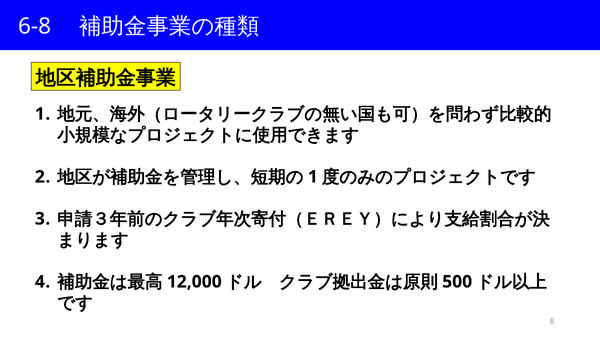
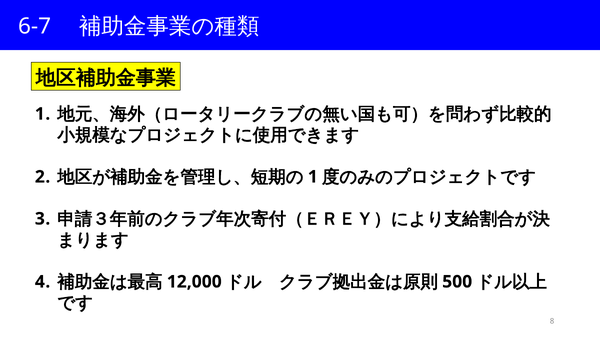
6-8: 6-8 -> 6-7 (35, 26)
